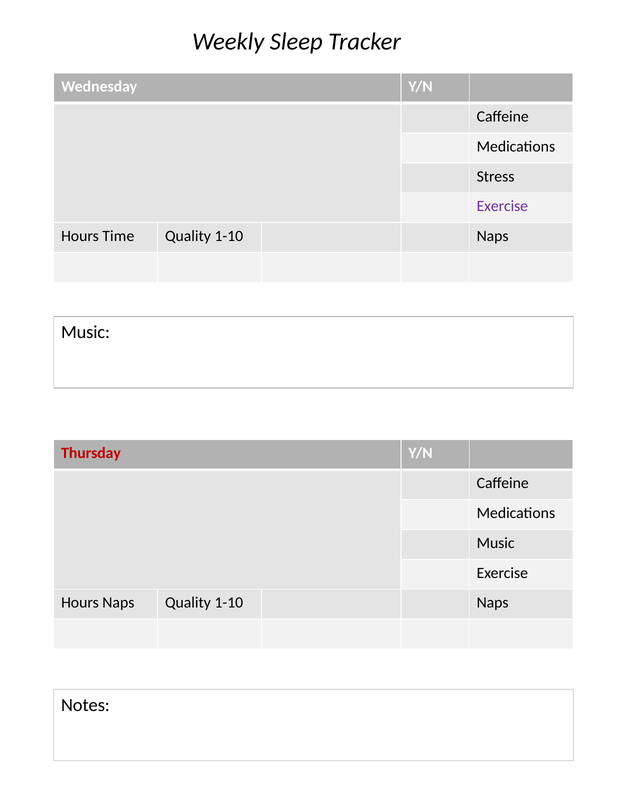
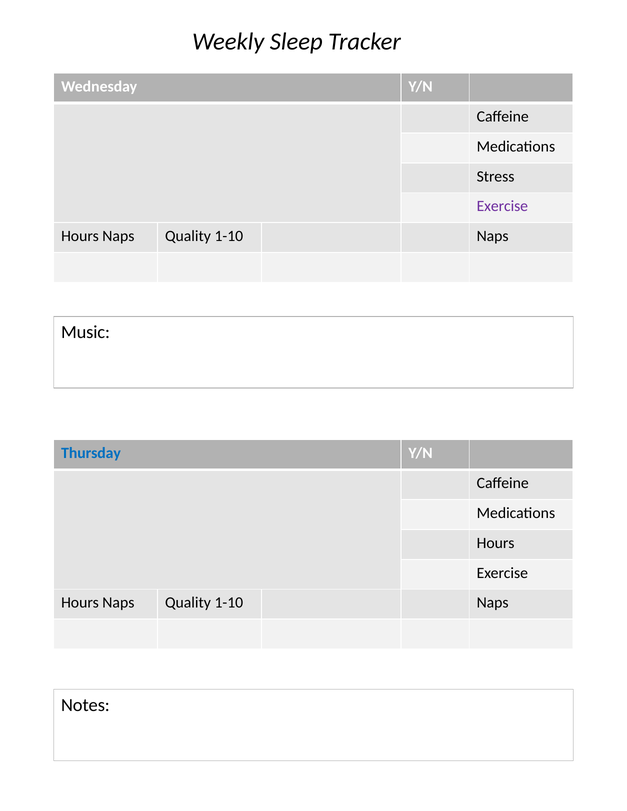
Time: Time -> Naps (118, 236)
Thursday colour: red -> blue (91, 454)
Music: Music -> Hours (496, 543)
